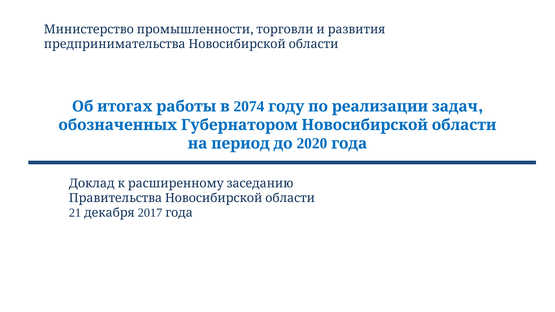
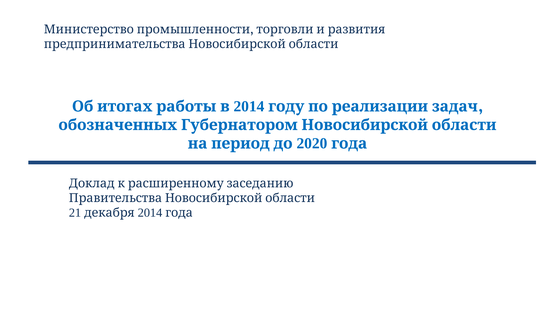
в 2074: 2074 -> 2014 (249, 106)
декабря 2017: 2017 -> 2014 (150, 213)
